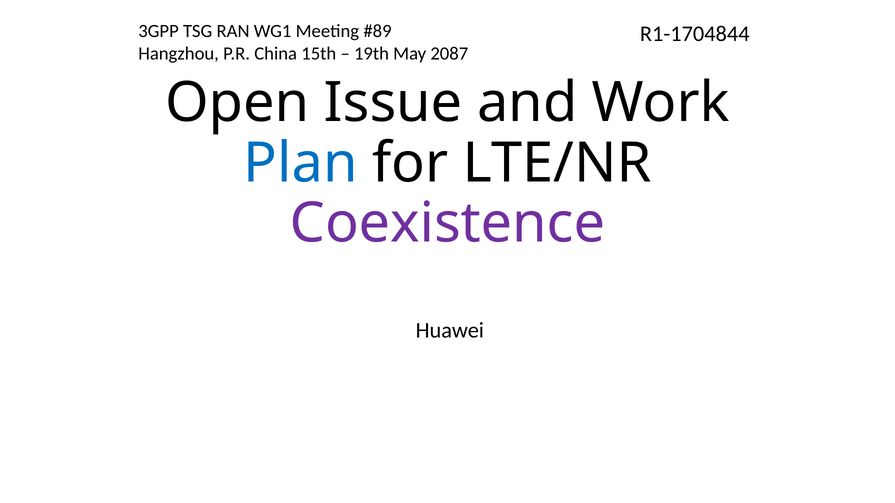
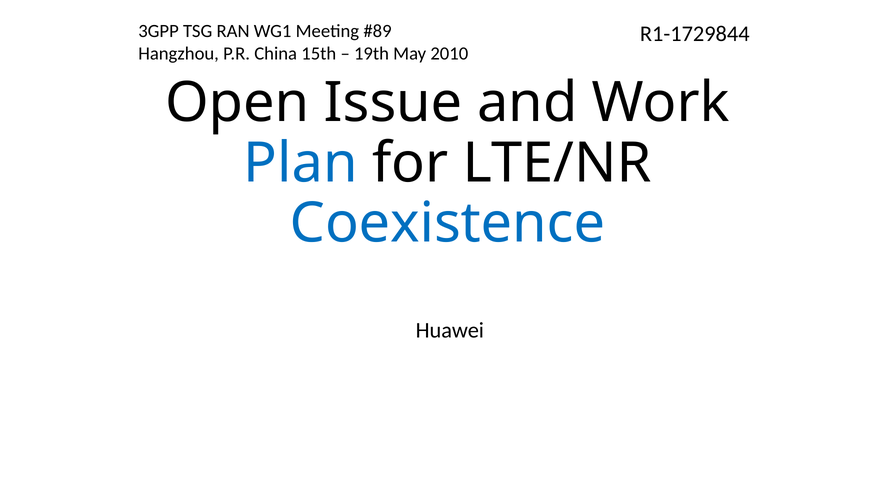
R1-1704844: R1-1704844 -> R1-1729844 (695, 34)
2087: 2087 -> 2010 (449, 54)
Coexistence colour: purple -> blue (448, 224)
